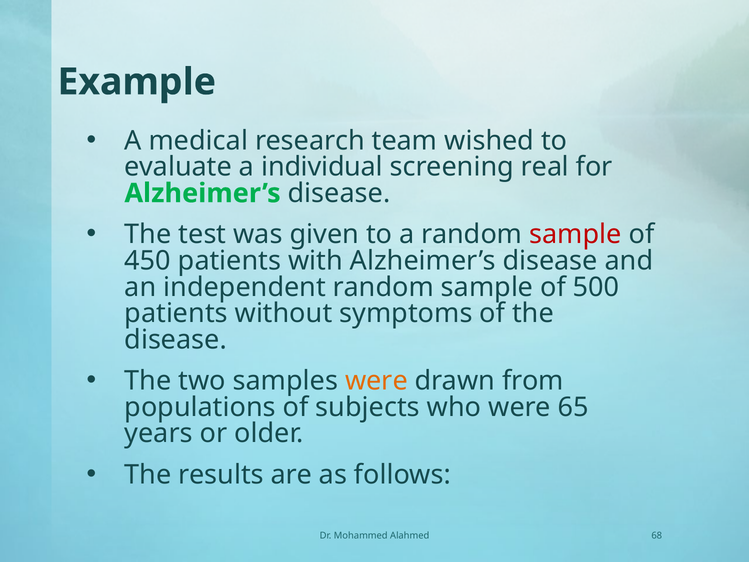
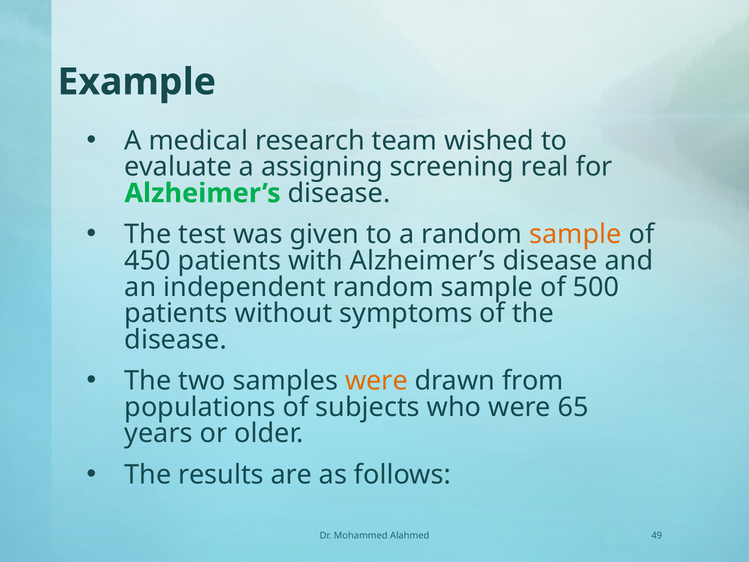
individual: individual -> assigning (322, 167)
sample colour: red -> orange (575, 234)
68: 68 -> 49 (657, 536)
